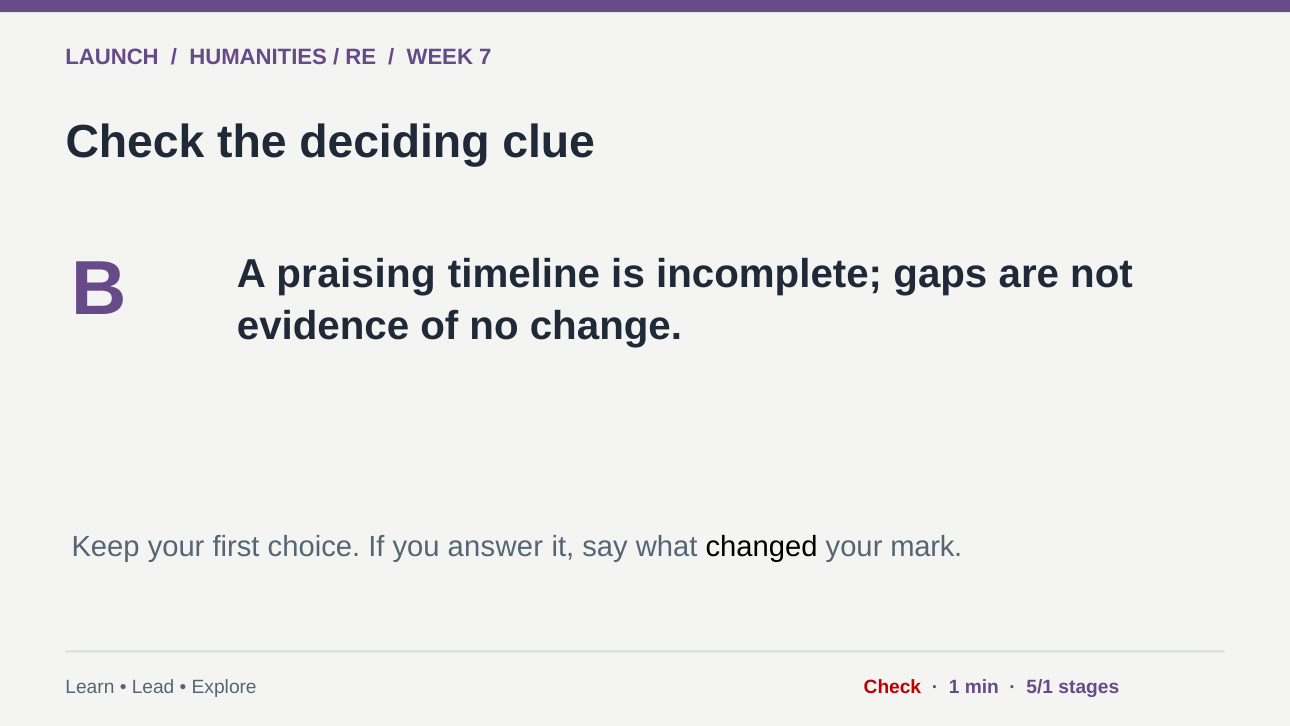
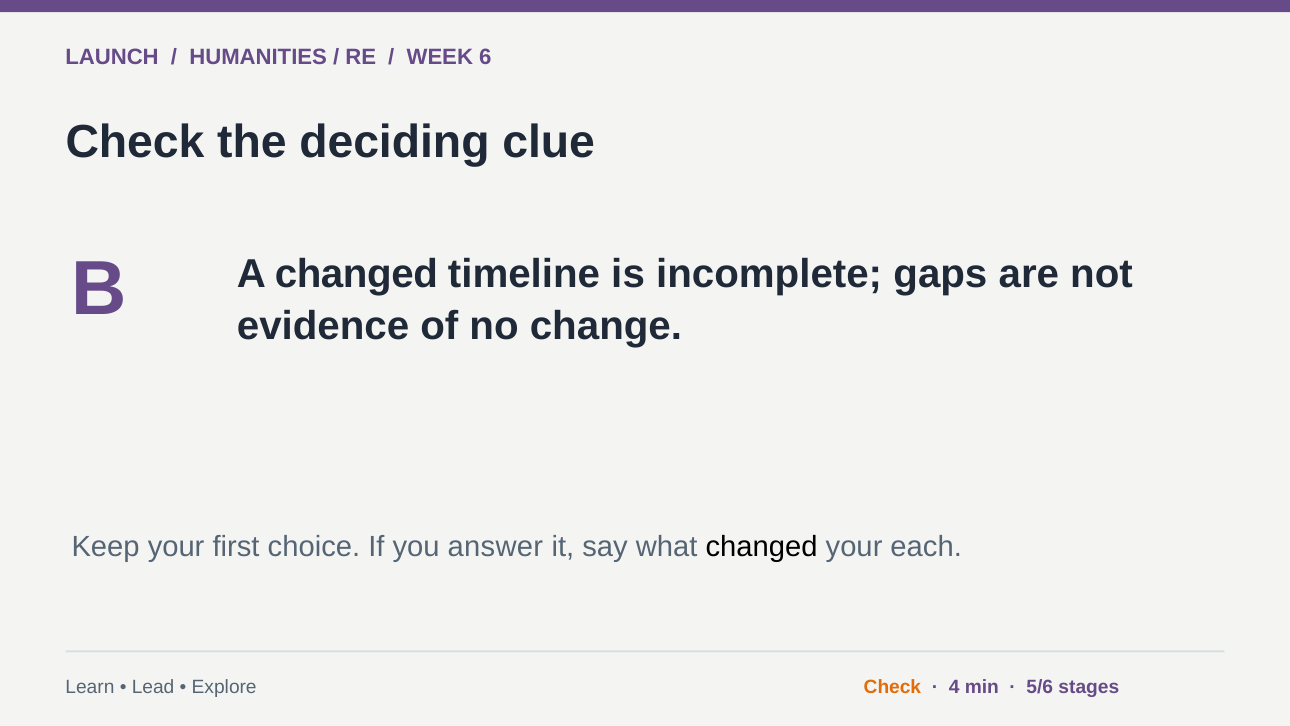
7: 7 -> 6 (485, 57)
A praising: praising -> changed (356, 274)
mark: mark -> each (926, 546)
Check colour: red -> orange (892, 687)
1: 1 -> 4 (954, 687)
5/1: 5/1 -> 5/6 (1040, 687)
